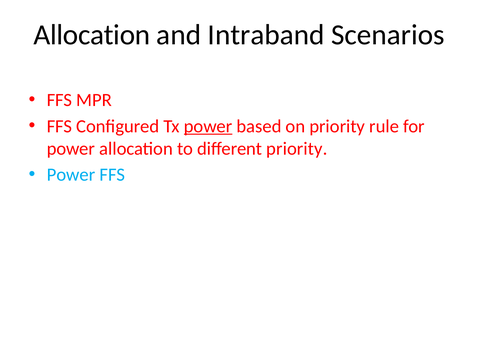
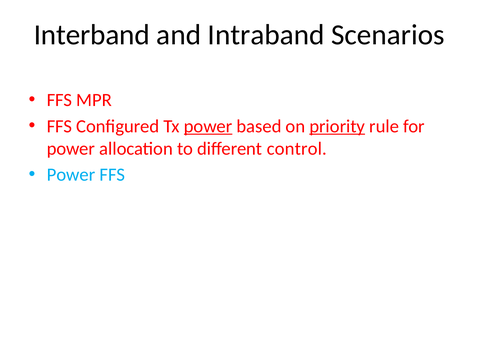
Allocation: Allocation -> Interband (92, 35)
priority underline: none -> present (337, 126)
different priority: priority -> control (297, 149)
